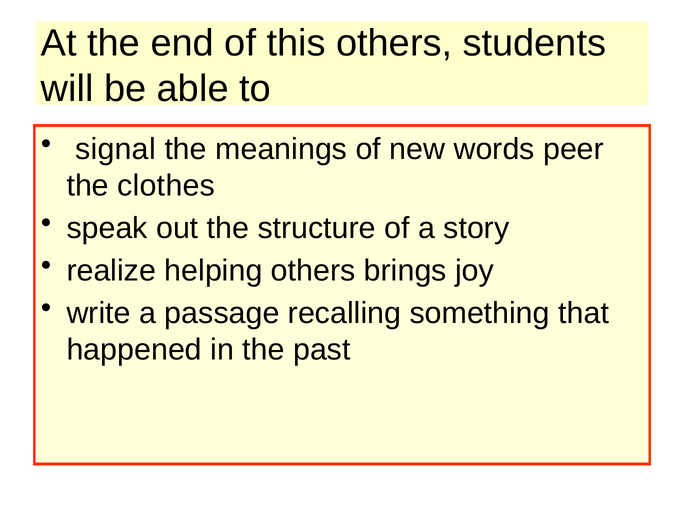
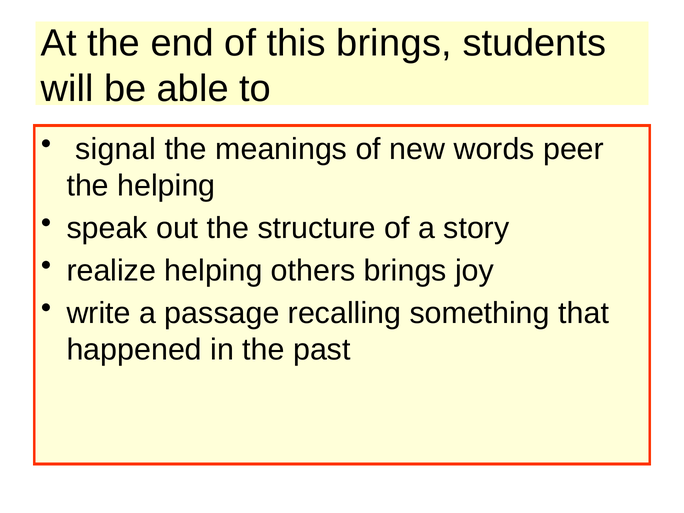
this others: others -> brings (394, 43)
the clothes: clothes -> helping (166, 186)
